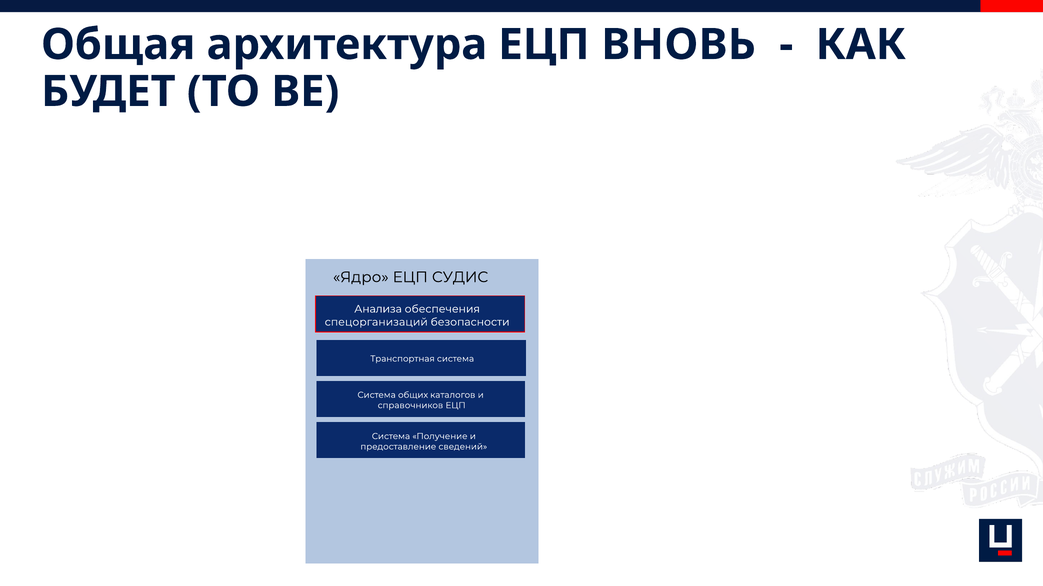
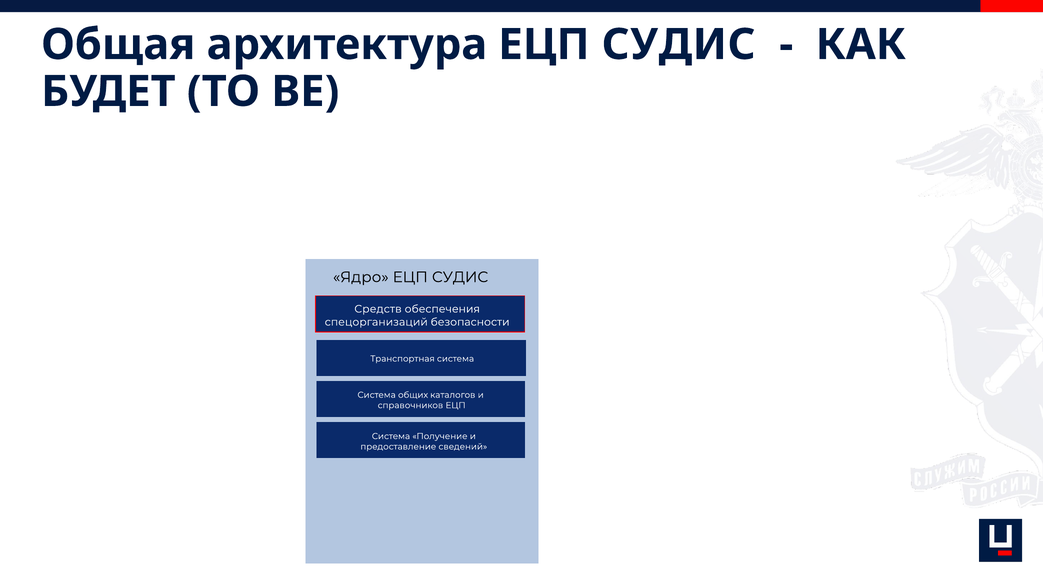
архитектура ЕЦП ВНОВЬ: ВНОВЬ -> СУДИС (679, 45)
Анализа: Анализа -> Средств (378, 309)
